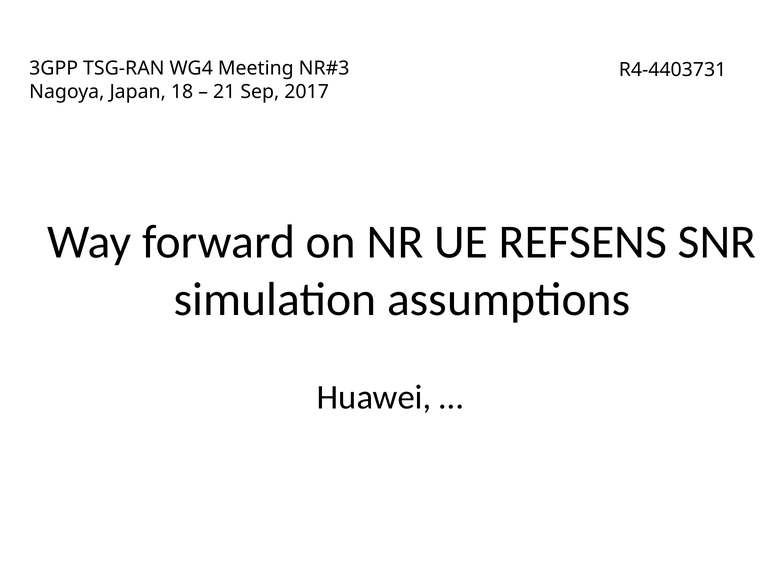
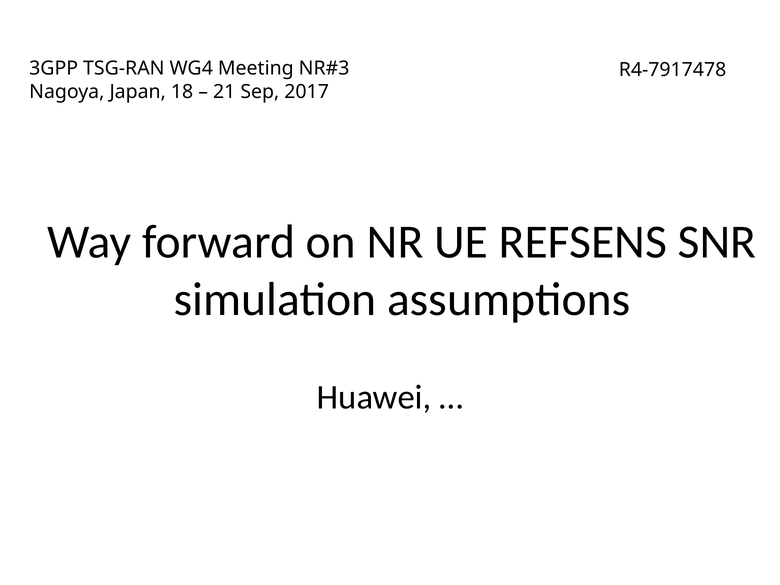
R4-4403731: R4-4403731 -> R4-7917478 (673, 70)
